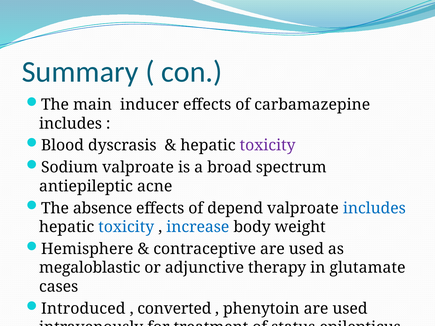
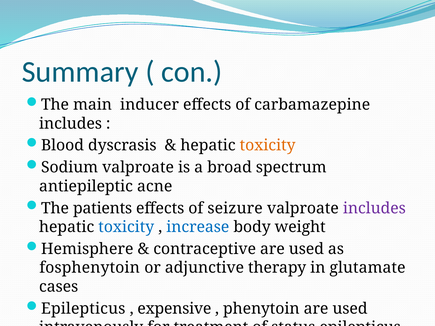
toxicity colour: purple -> orange (268, 146)
absence: absence -> patients (103, 208)
depend: depend -> seizure (235, 208)
includes colour: blue -> purple (374, 208)
megaloblastic: megaloblastic -> fosphenytoin (90, 268)
Introduced: Introduced -> Epilepticus (83, 309)
converted: converted -> expensive (174, 309)
